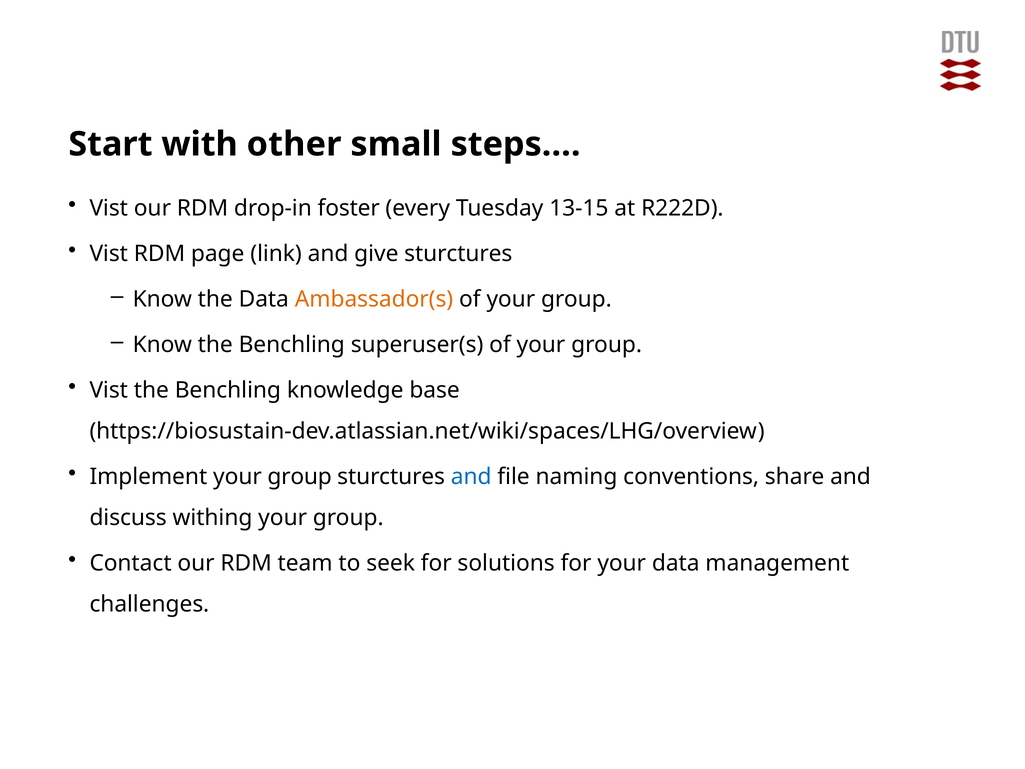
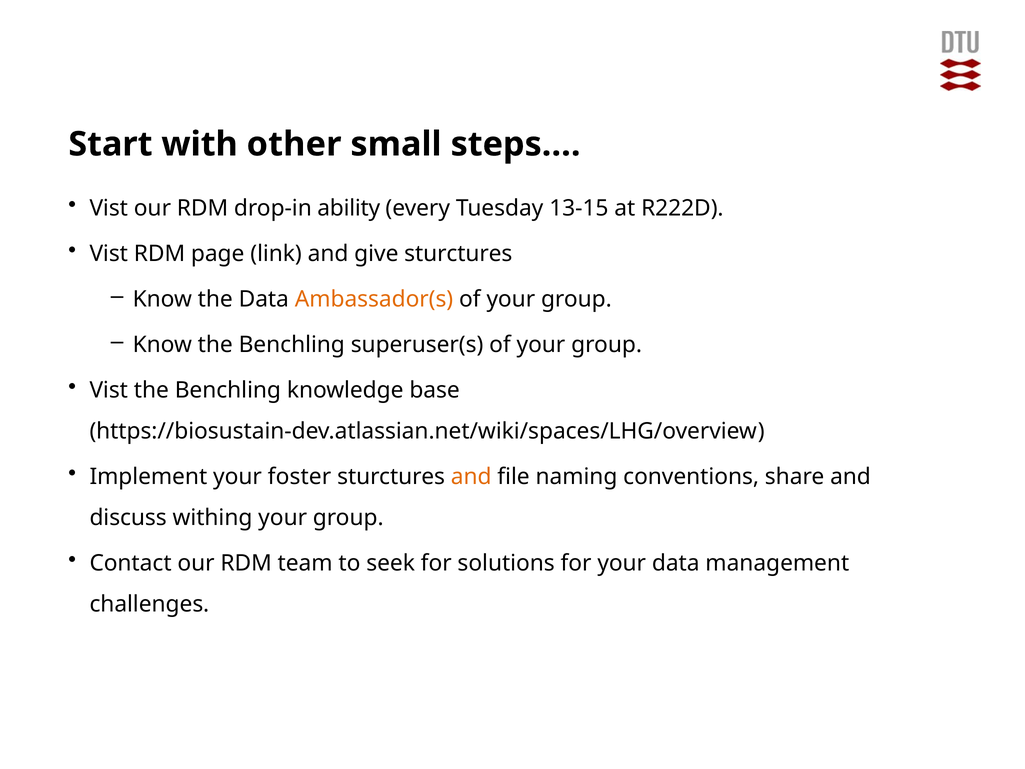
foster: foster -> ability (349, 208)
Implement your group: group -> foster (299, 477)
and colour: blue -> orange (471, 477)
